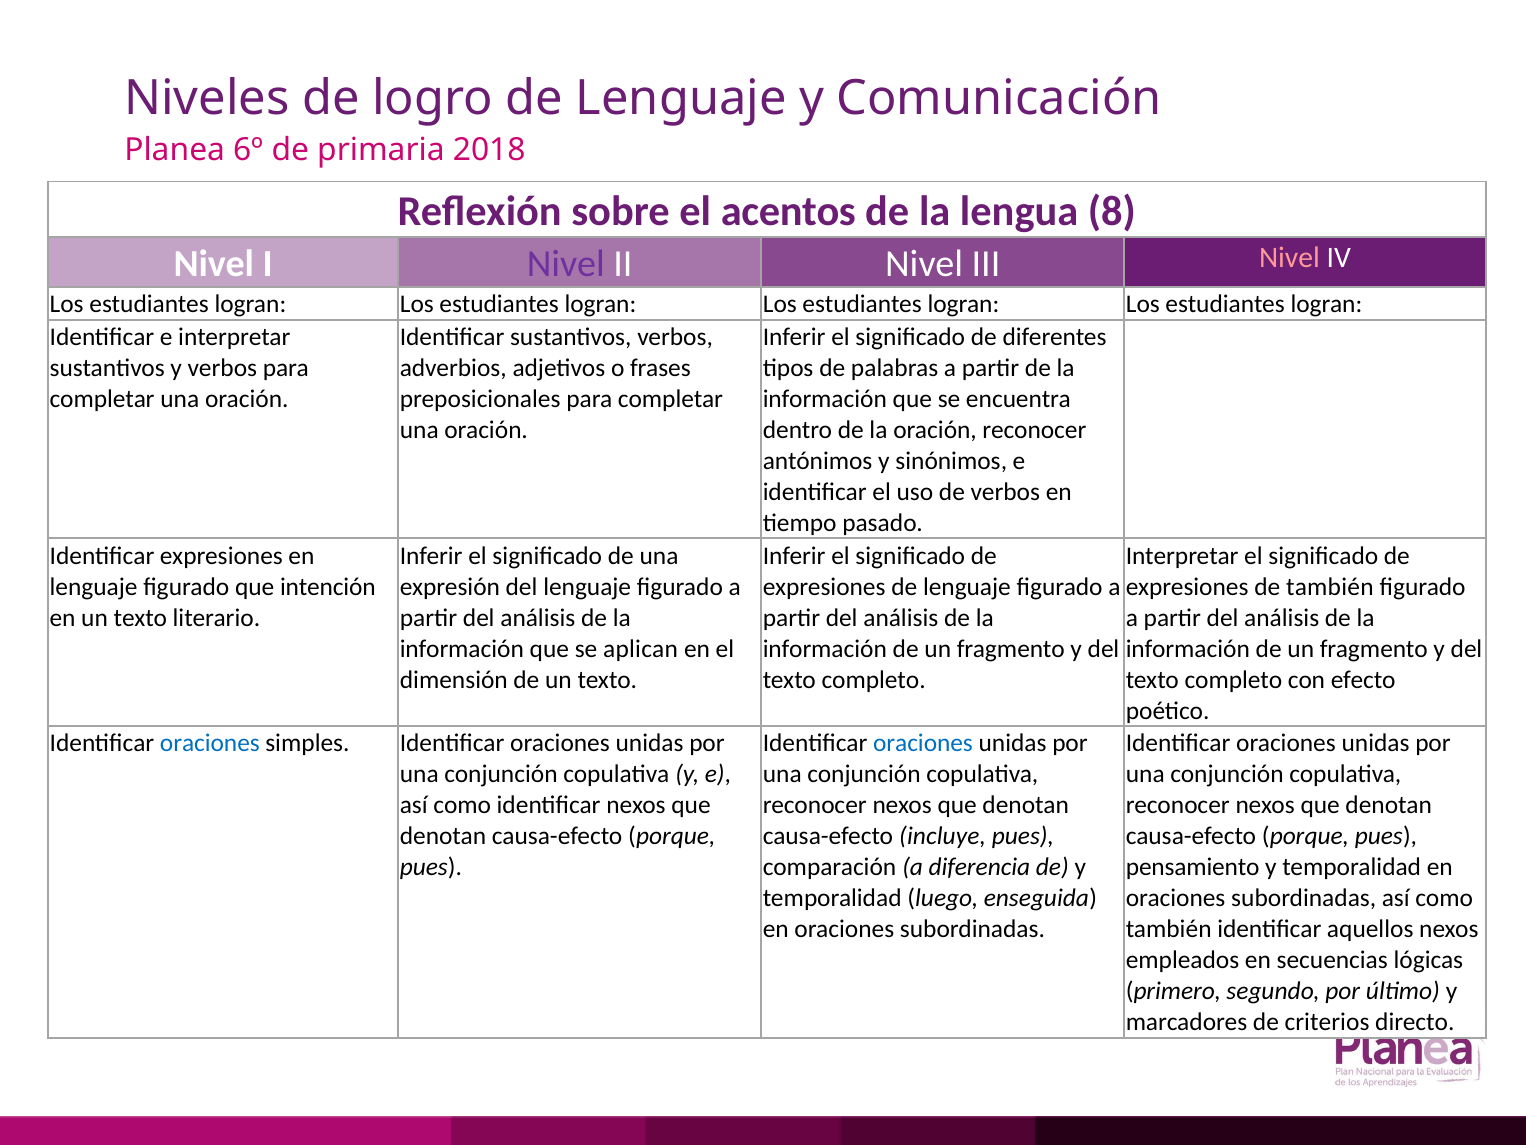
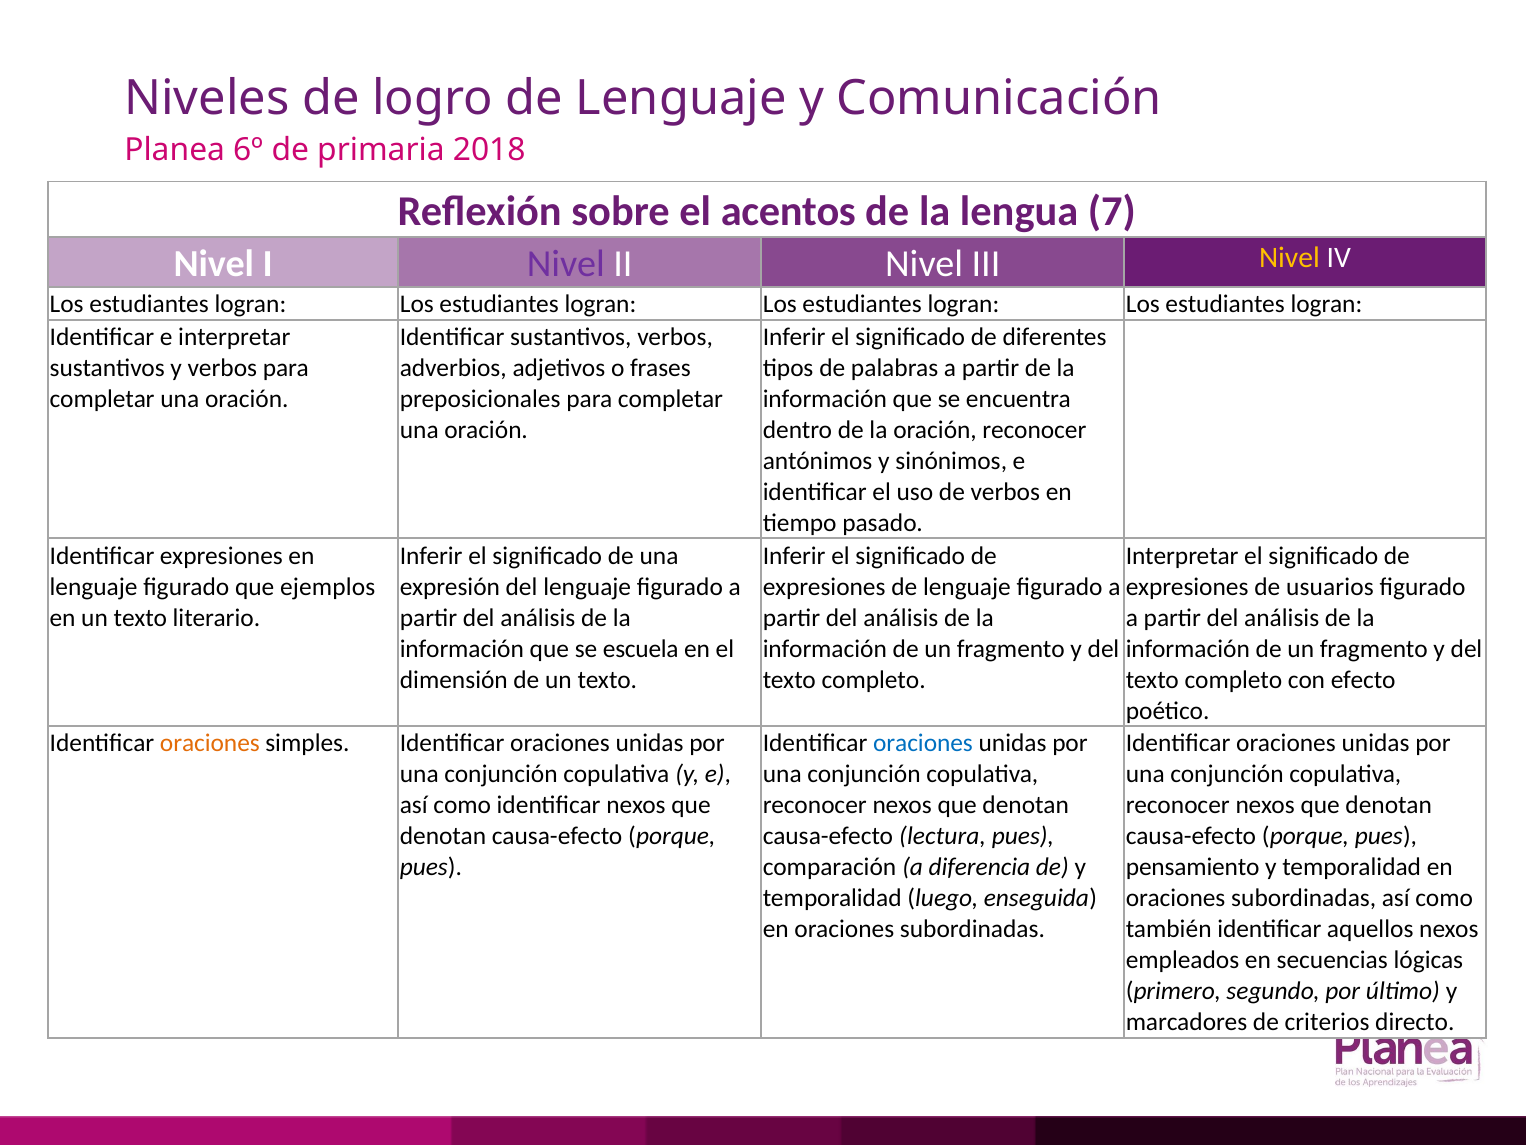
8: 8 -> 7 (1112, 211)
Nivel colour: pink -> yellow (1289, 258)
intención: intención -> ejemplos (328, 586)
de también: también -> usuarios (1330, 586)
aplican: aplican -> escuela (641, 648)
oraciones colour: blue -> orange (210, 743)
incluye: incluye -> lectura (943, 836)
